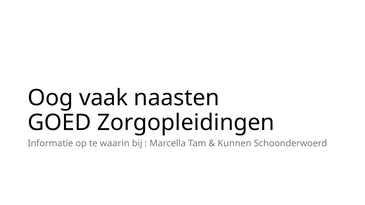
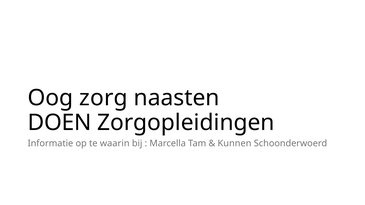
vaak: vaak -> zorg (103, 98)
GOED: GOED -> DOEN (60, 123)
